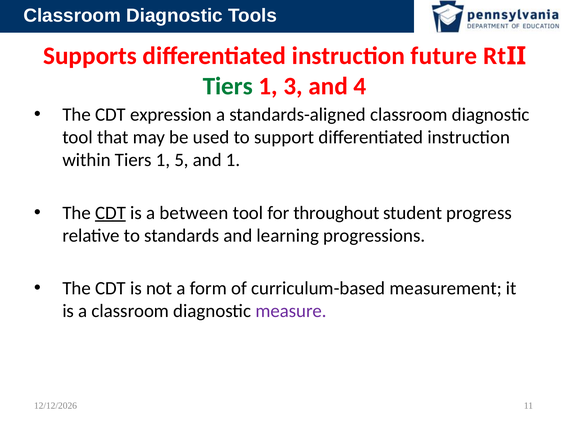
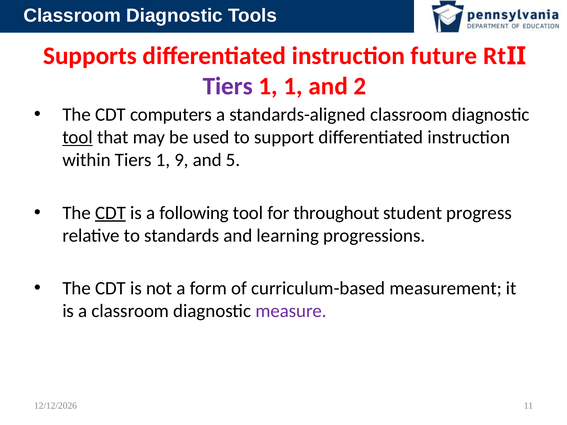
Tiers colour: green -> purple (228, 86)
1 3: 3 -> 1 (293, 86)
4: 4 -> 2 (360, 86)
expression: expression -> computers (171, 115)
tool underline: none -> present (78, 137)
5: 5 -> 9 (181, 160)
and 1: 1 -> 5 (233, 160)
between: between -> following (194, 213)
